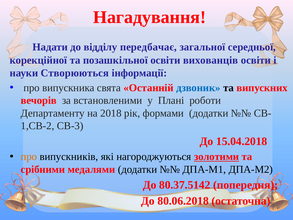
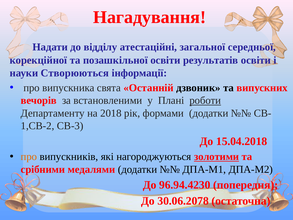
передбачає: передбачає -> атестаційні (148, 47)
вихованців: вихованців -> результатів (211, 60)
дзвоник colour: blue -> black (198, 88)
роботи underline: none -> present (205, 100)
80.37.5142: 80.37.5142 -> 96.94.4230 (185, 185)
80.06.2018: 80.06.2018 -> 30.06.2078 (183, 201)
